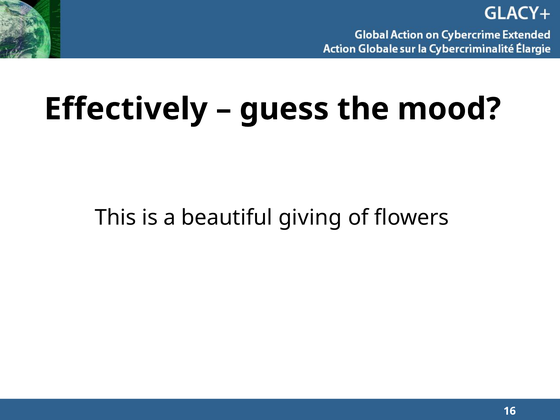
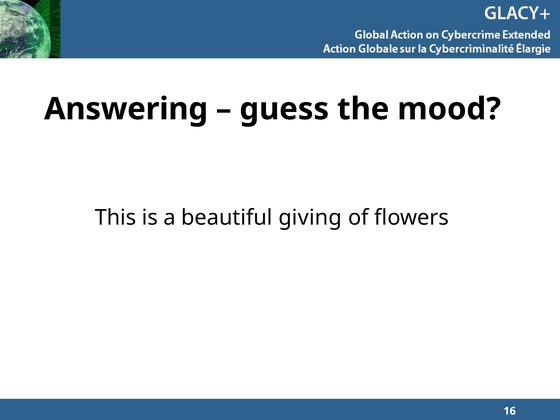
Effectively: Effectively -> Answering (126, 109)
